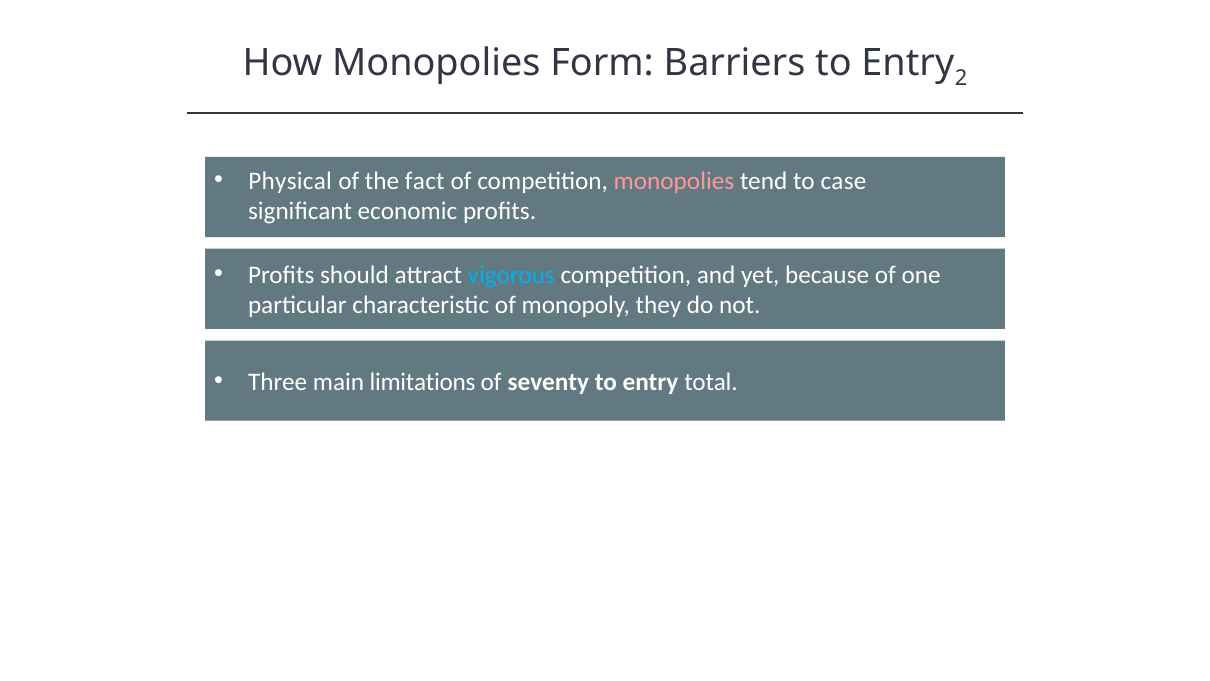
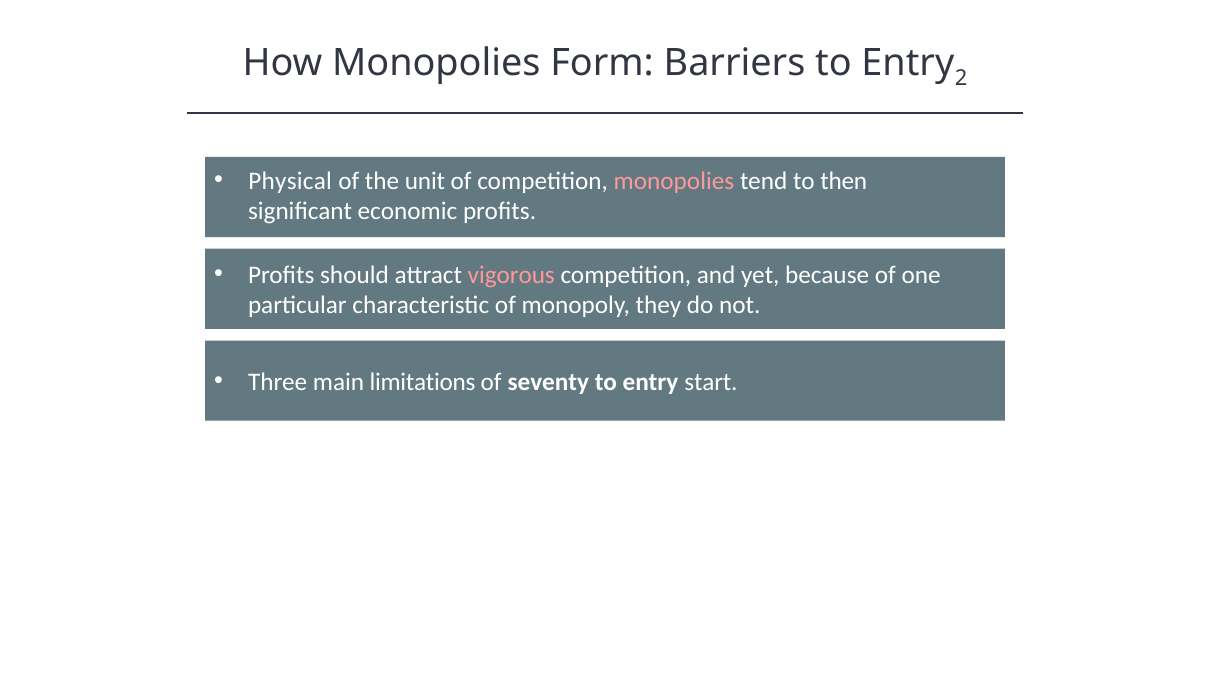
fact: fact -> unit (425, 181)
case: case -> then (844, 181)
vigorous colour: light blue -> pink (511, 275)
total: total -> start (711, 382)
